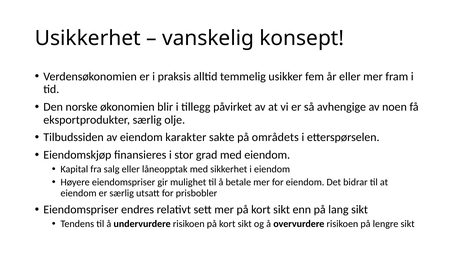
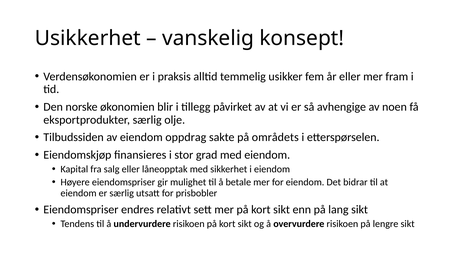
karakter: karakter -> oppdrag (186, 137)
